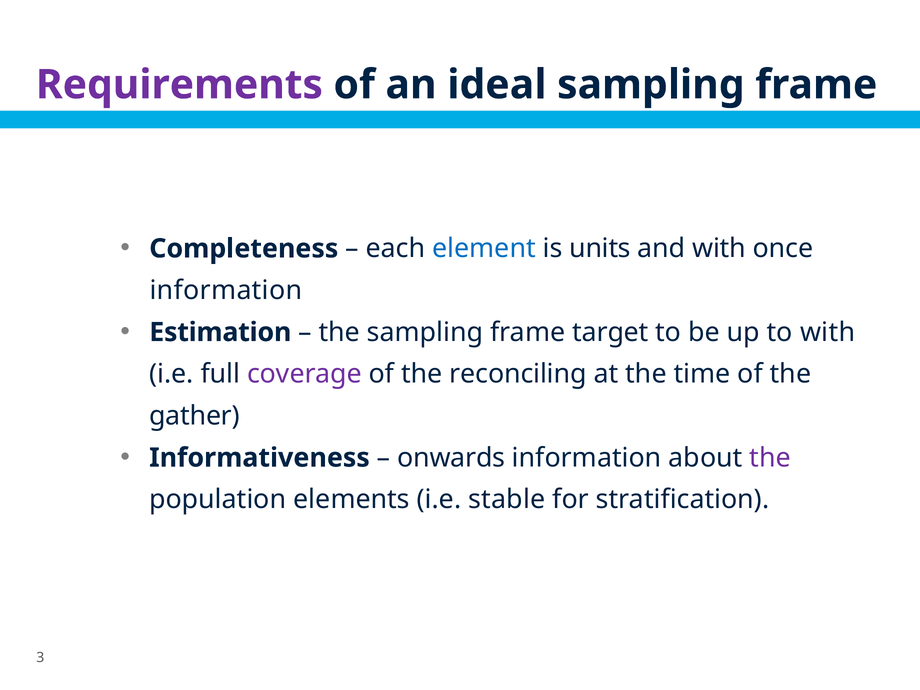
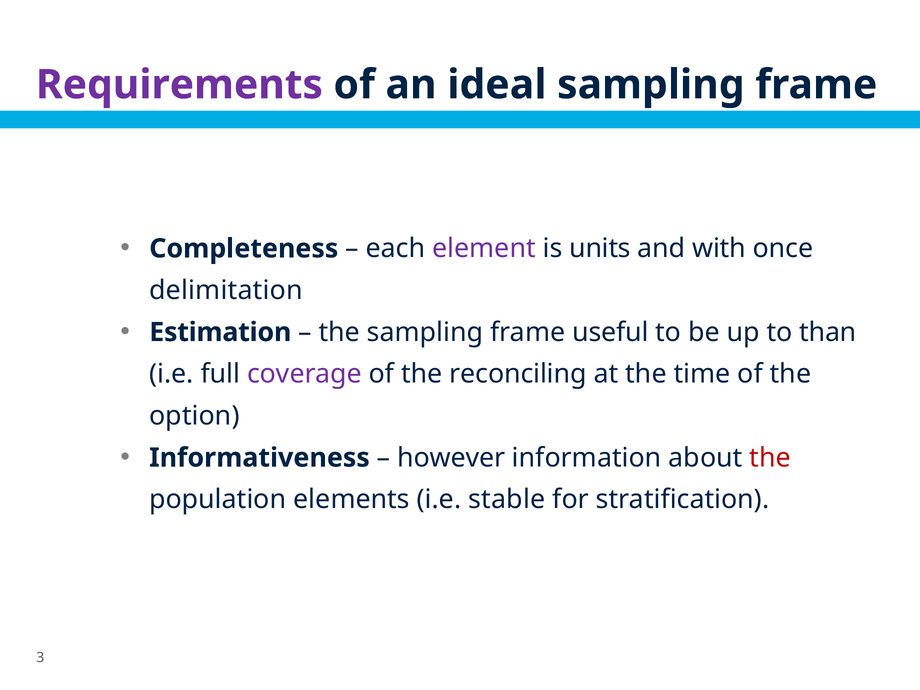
element colour: blue -> purple (484, 249)
information: information -> delimitation (226, 290)
target: target -> useful (610, 332)
to with: with -> than (828, 332)
gather: gather -> option (194, 416)
onwards: onwards -> however (451, 458)
the colour: purple -> red (770, 458)
